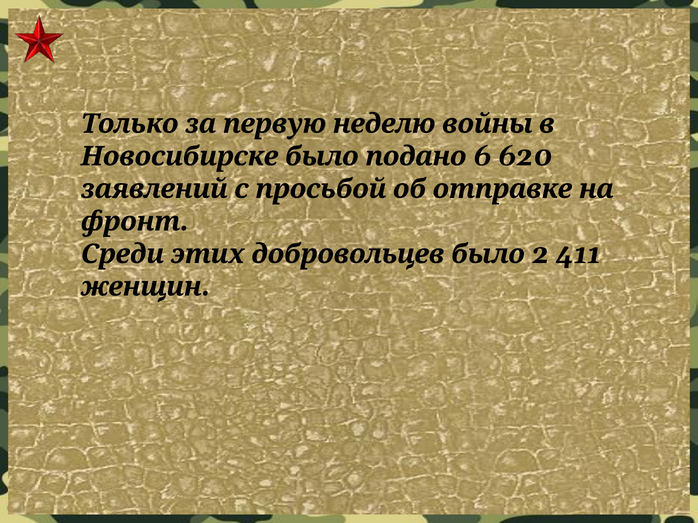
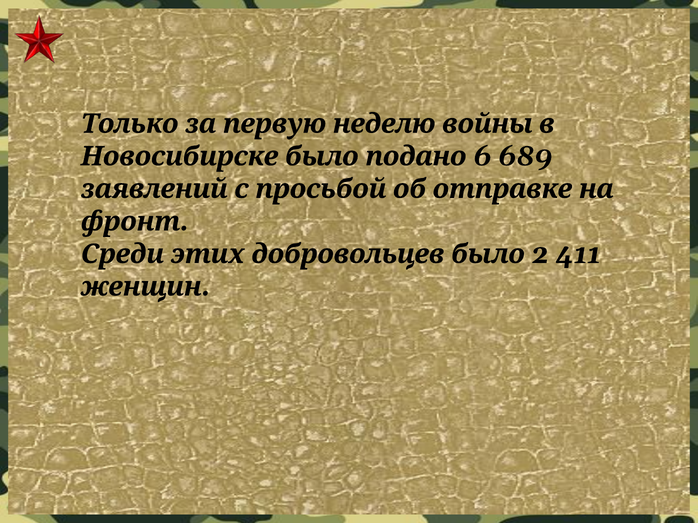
620: 620 -> 689 (525, 157)
